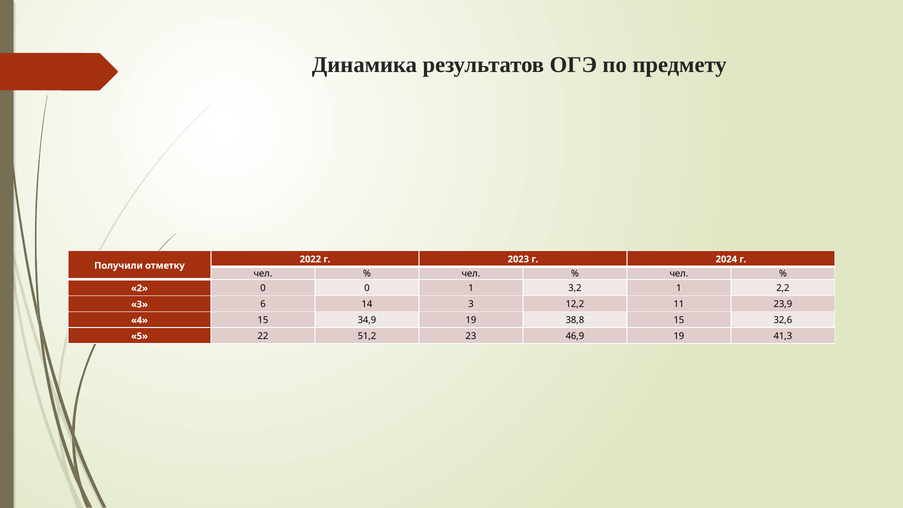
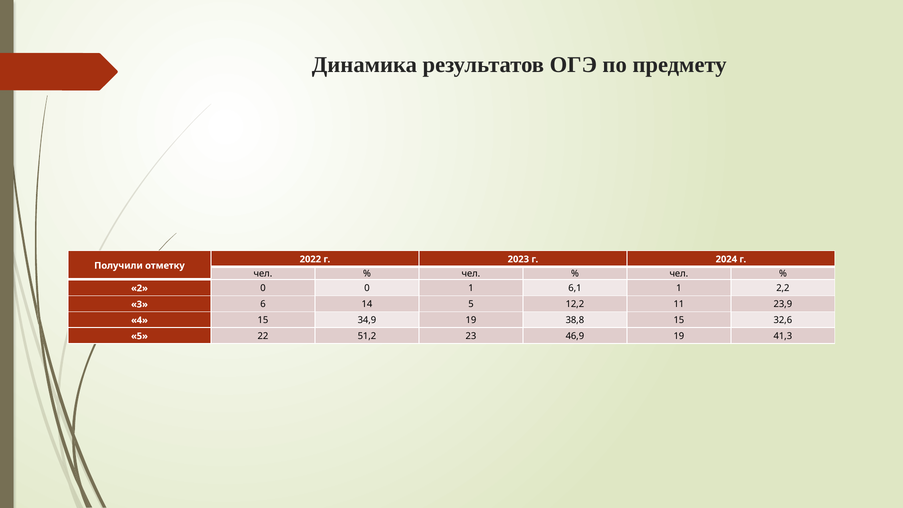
3,2: 3,2 -> 6,1 (575, 288)
14 3: 3 -> 5 (471, 304)
